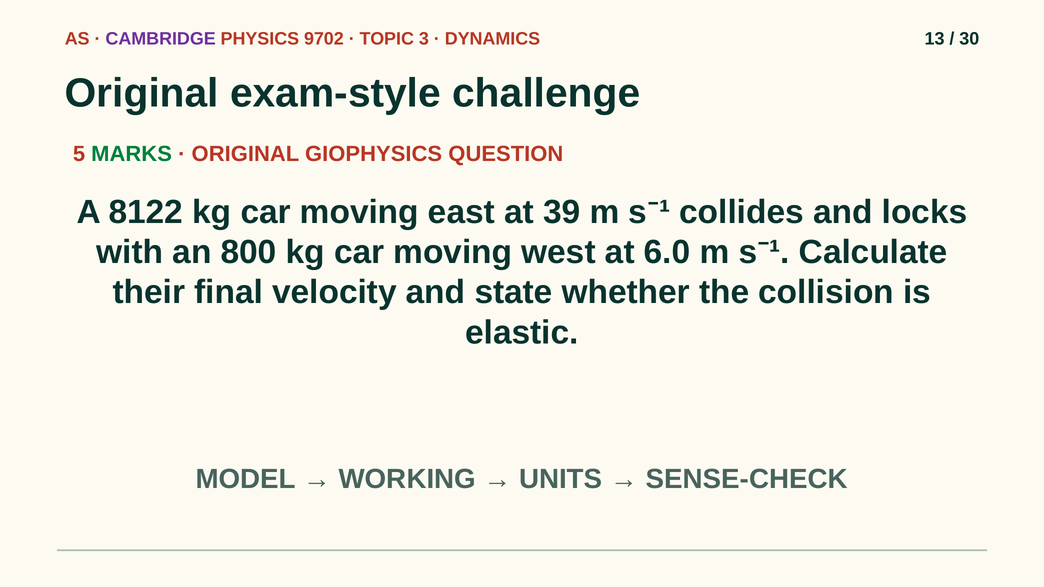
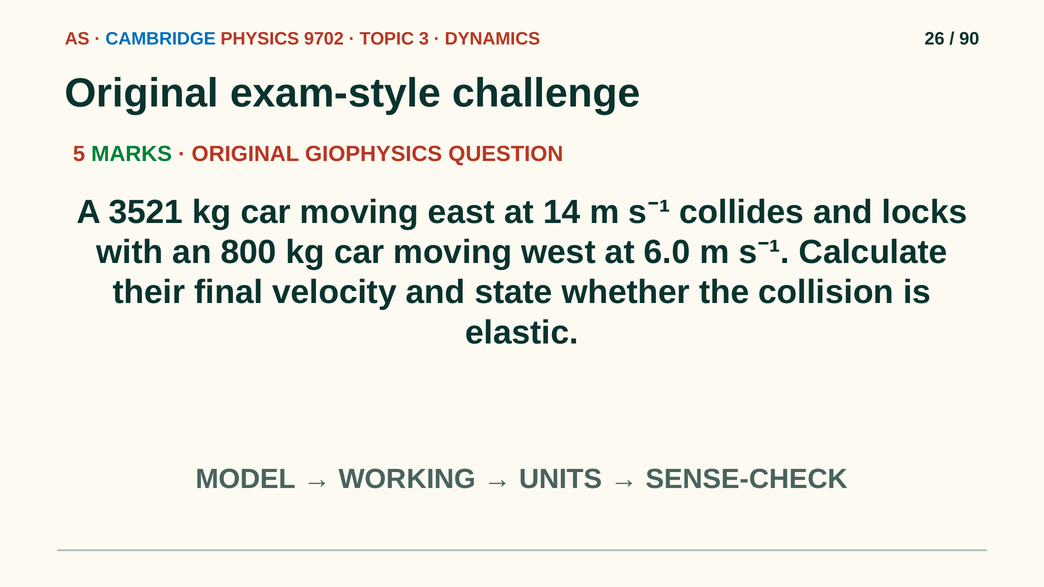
CAMBRIDGE colour: purple -> blue (161, 39)
13: 13 -> 26 (935, 39)
30: 30 -> 90 (969, 39)
8122: 8122 -> 3521 (146, 212)
39: 39 -> 14 (562, 212)
